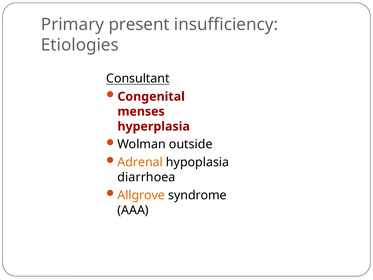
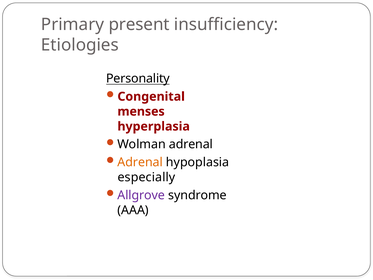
Consultant: Consultant -> Personality (138, 79)
Wolman outside: outside -> adrenal (191, 144)
diarrhoea: diarrhoea -> especially (146, 177)
Allgrove colour: orange -> purple (141, 195)
